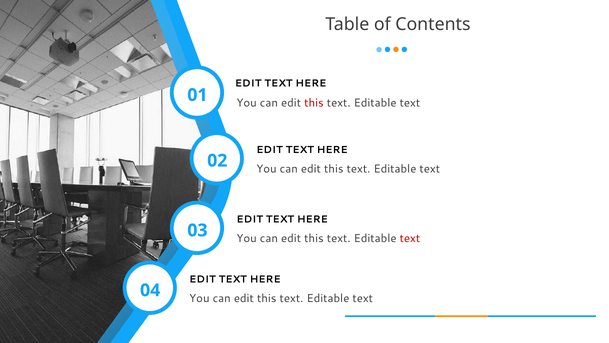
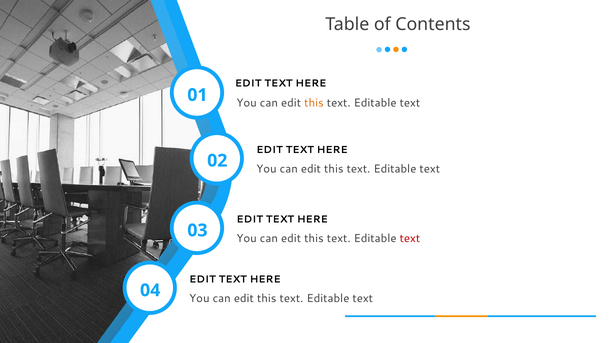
this colour: red -> orange (314, 103)
